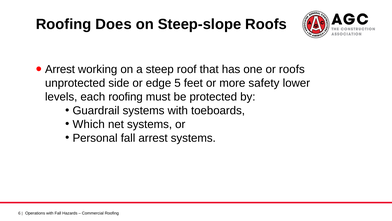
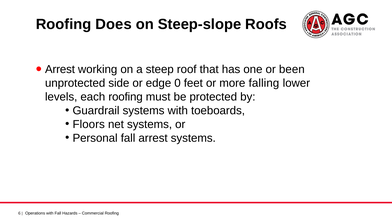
or roofs: roofs -> been (292, 69)
5: 5 -> 0 (178, 83)
safety: safety -> falling (264, 83)
Which: Which -> Floors (89, 124)
